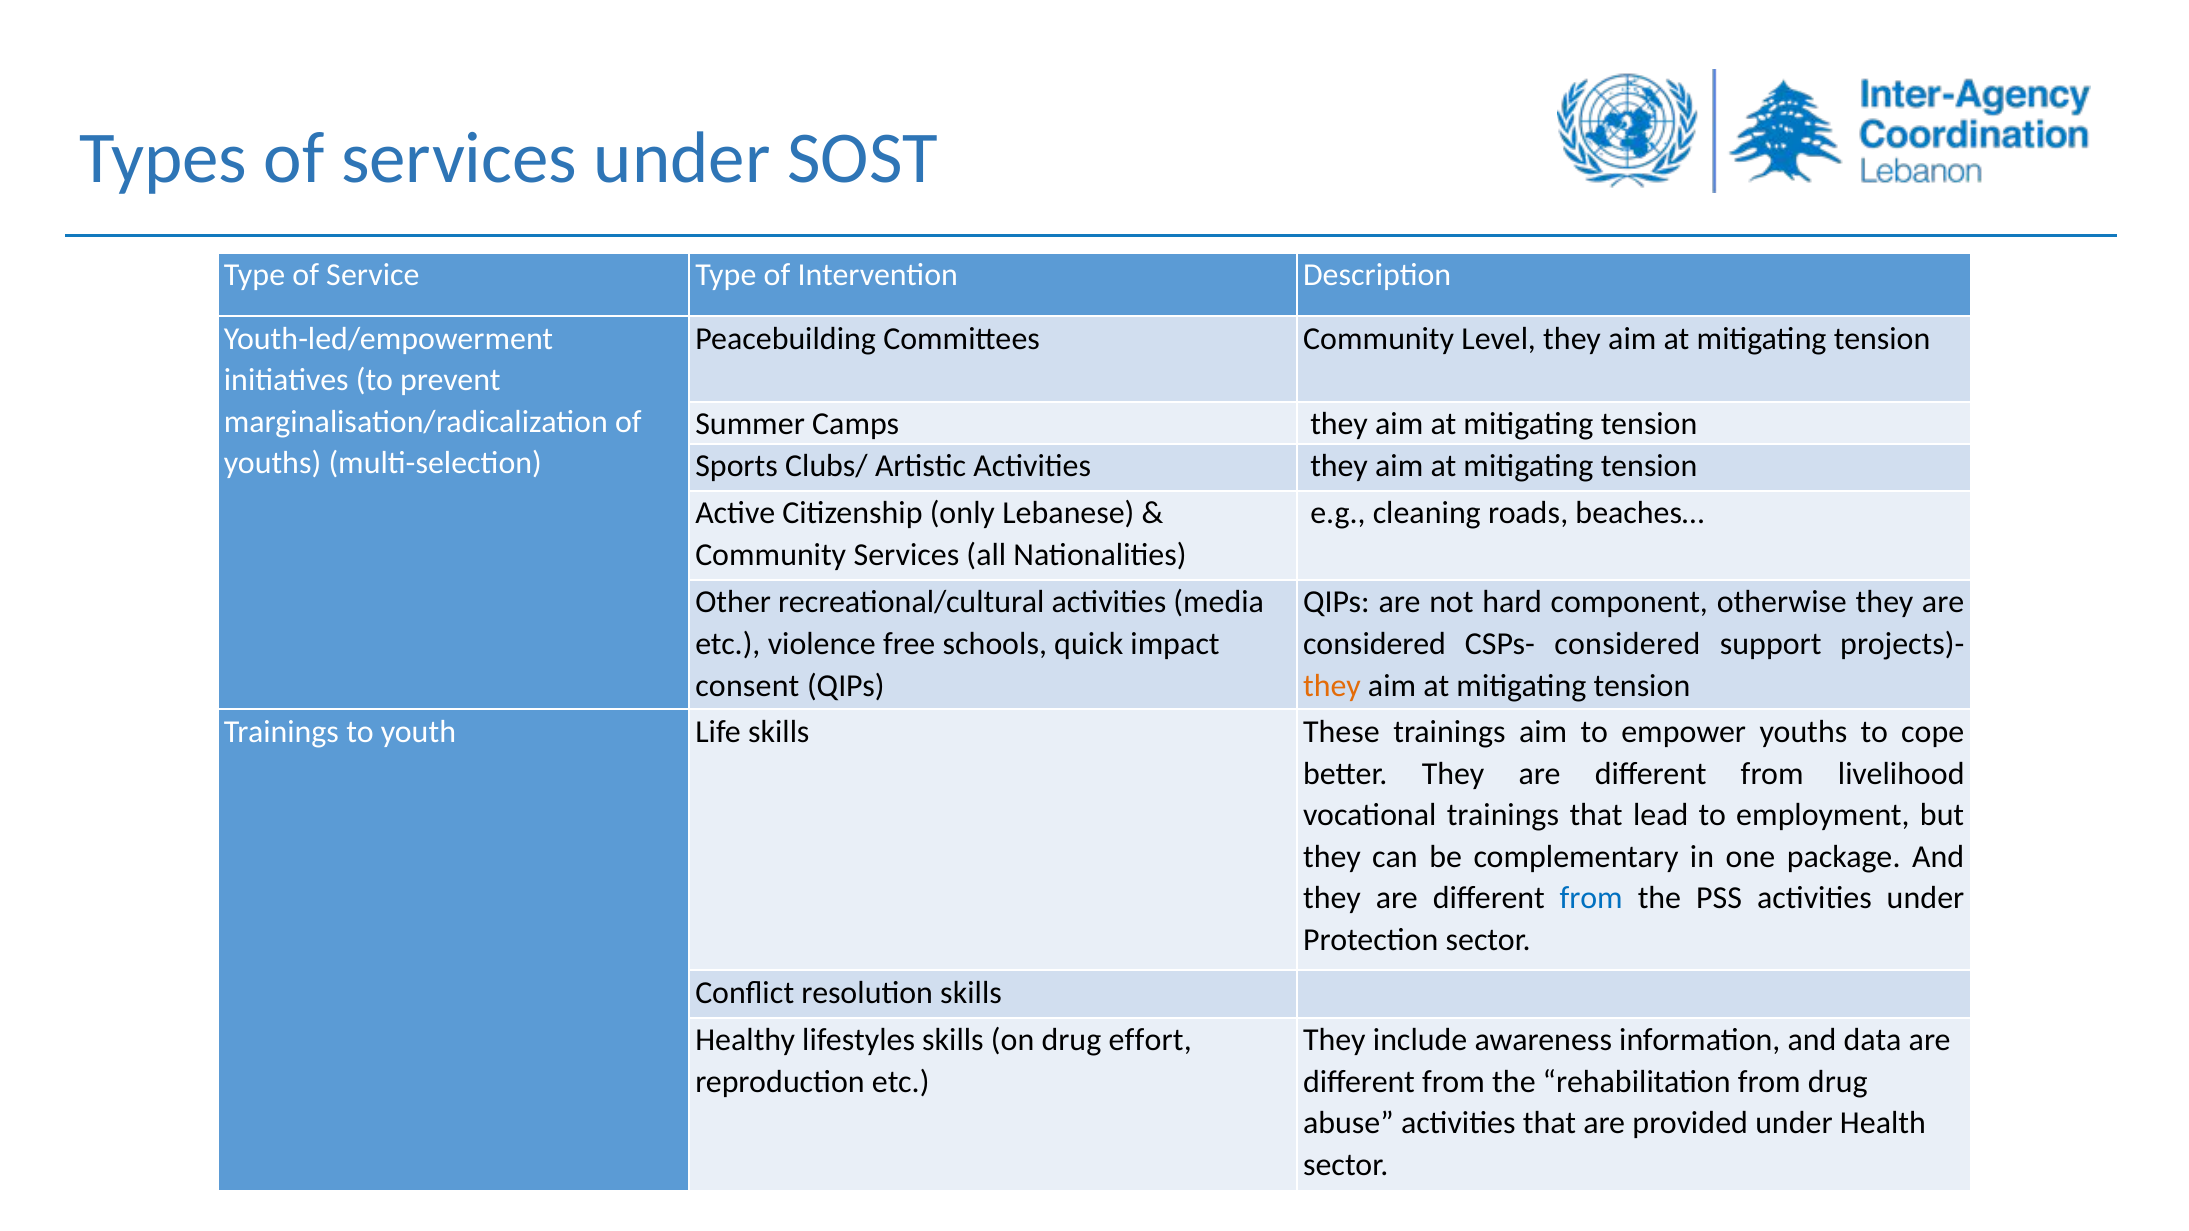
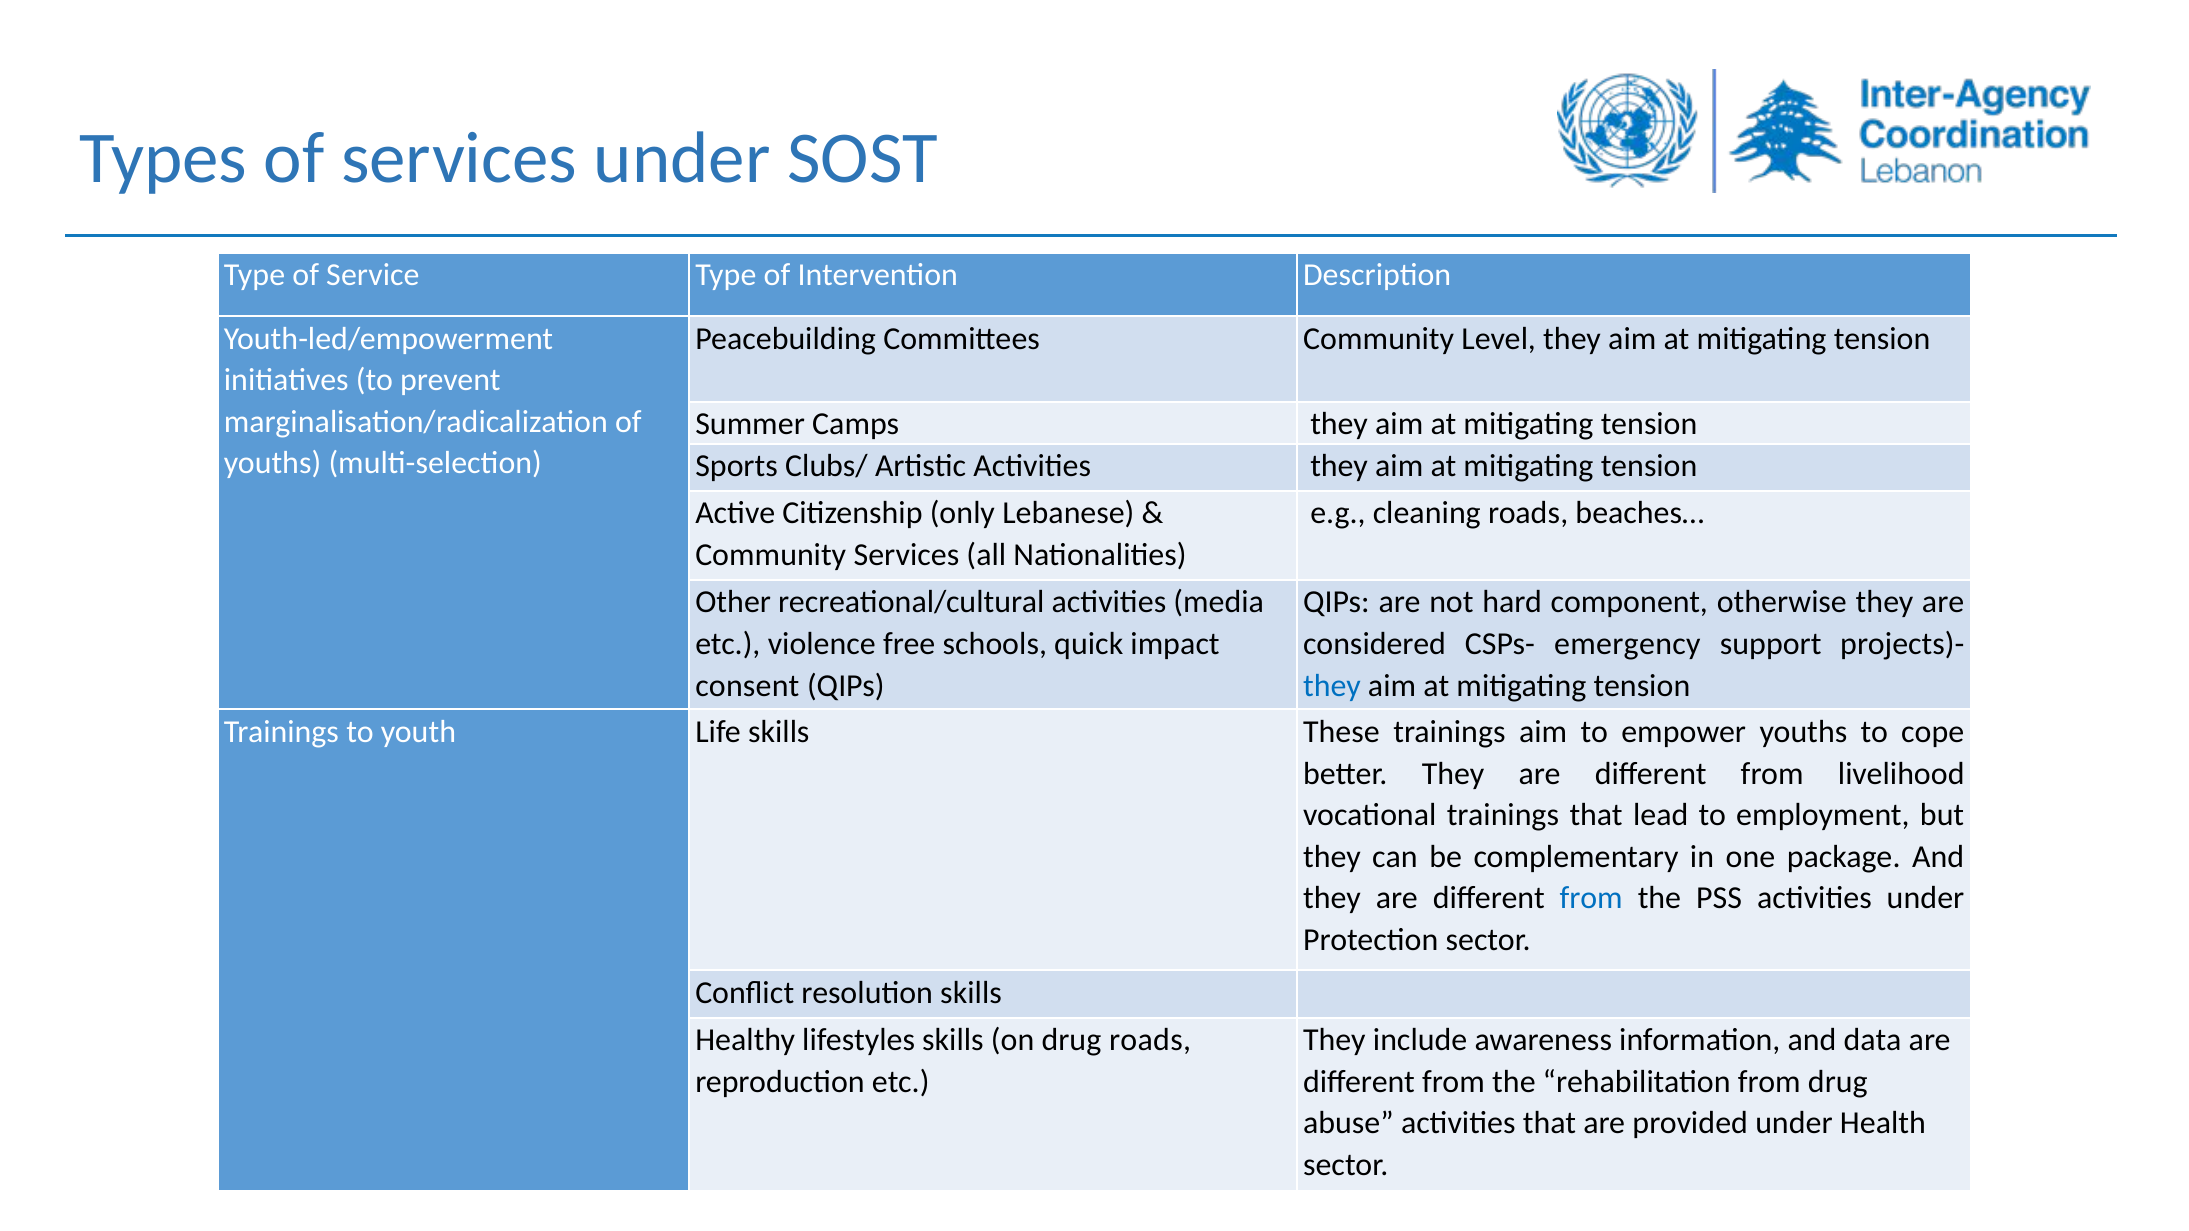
CSPs- considered: considered -> emergency (1627, 644)
they colour: orange -> blue (1332, 686)
drug effort: effort -> roads (1150, 1040)
